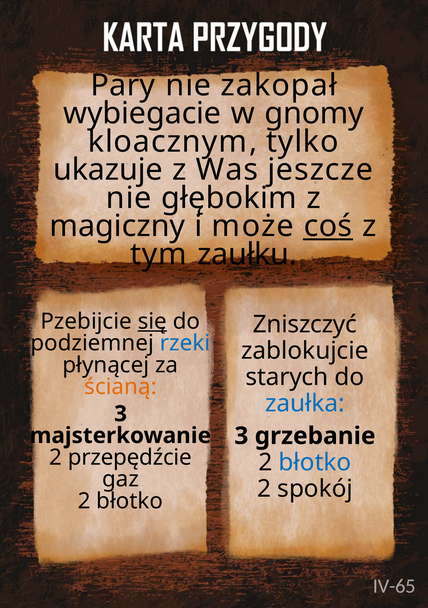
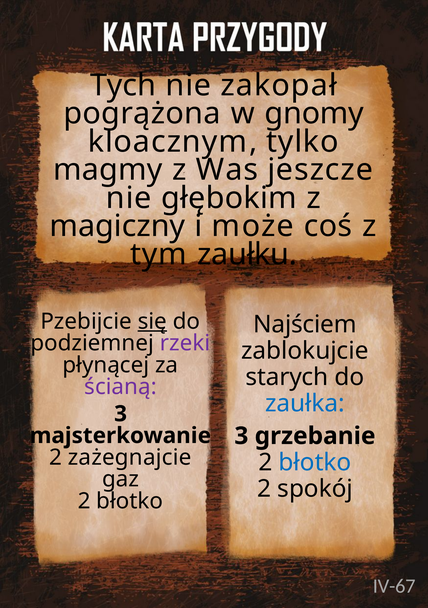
Pary: Pary -> Tych (123, 85)
wybiegacie: wybiegacie -> pogrążona (142, 114)
ukazuje: ukazuje -> magmy (108, 170)
coś underline: present -> none (328, 226)
Zniszczyć: Zniszczyć -> Najściem (305, 324)
rzeki colour: blue -> purple (185, 343)
ścianą colour: orange -> purple (120, 387)
przepędźcie: przepędźcie -> zażegnajcie (130, 457)
IV-65: IV-65 -> IV-67 (394, 586)
